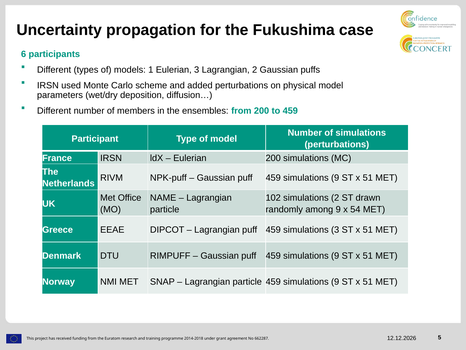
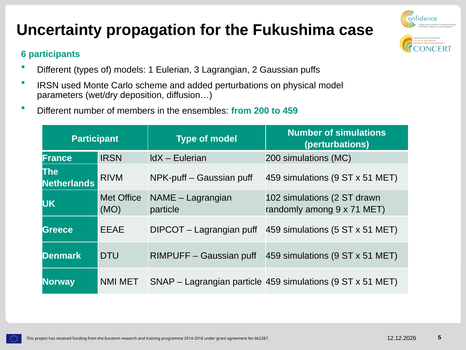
54: 54 -> 71 (355, 209)
simulations 3: 3 -> 5 (335, 229)
